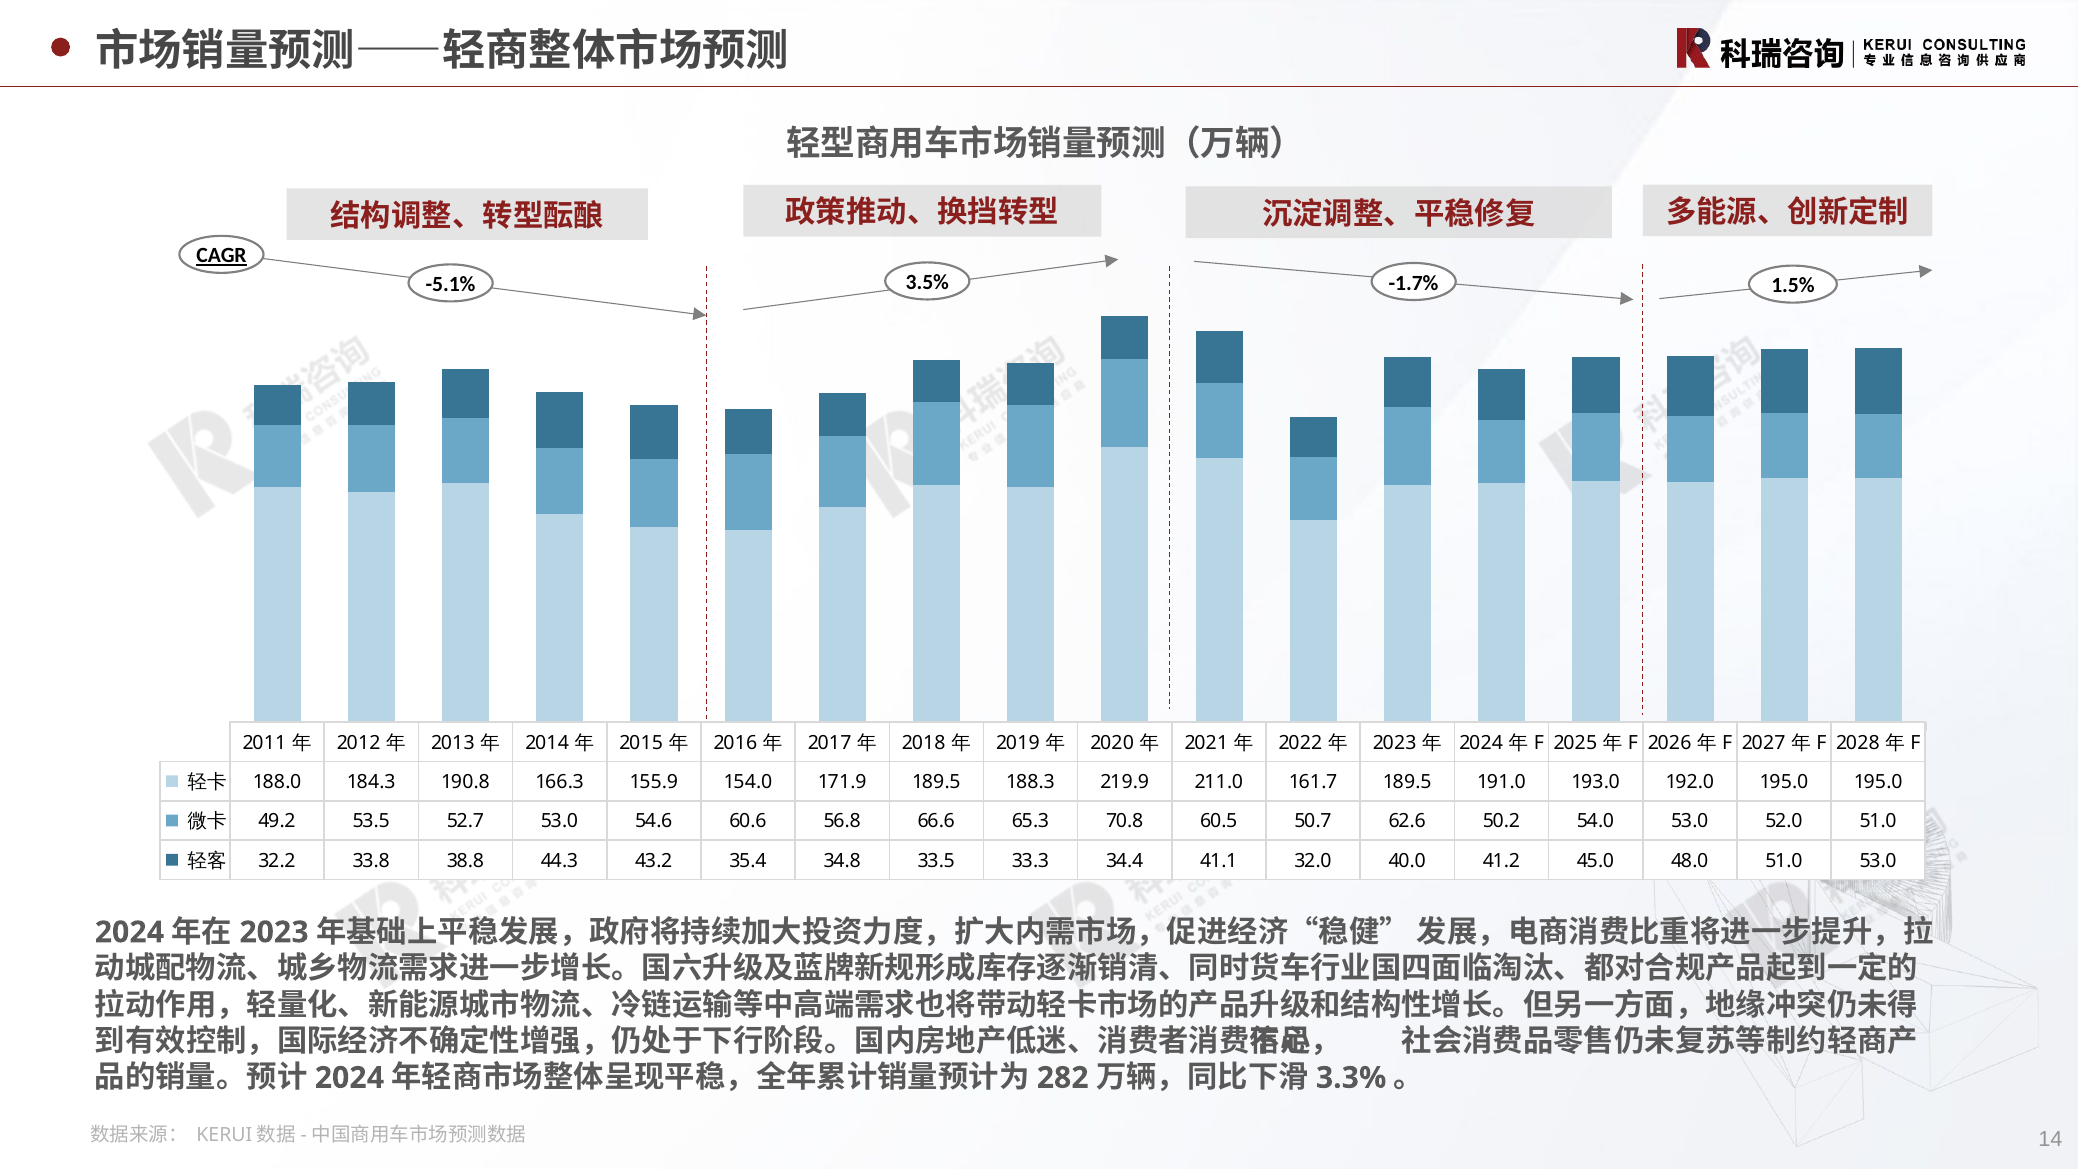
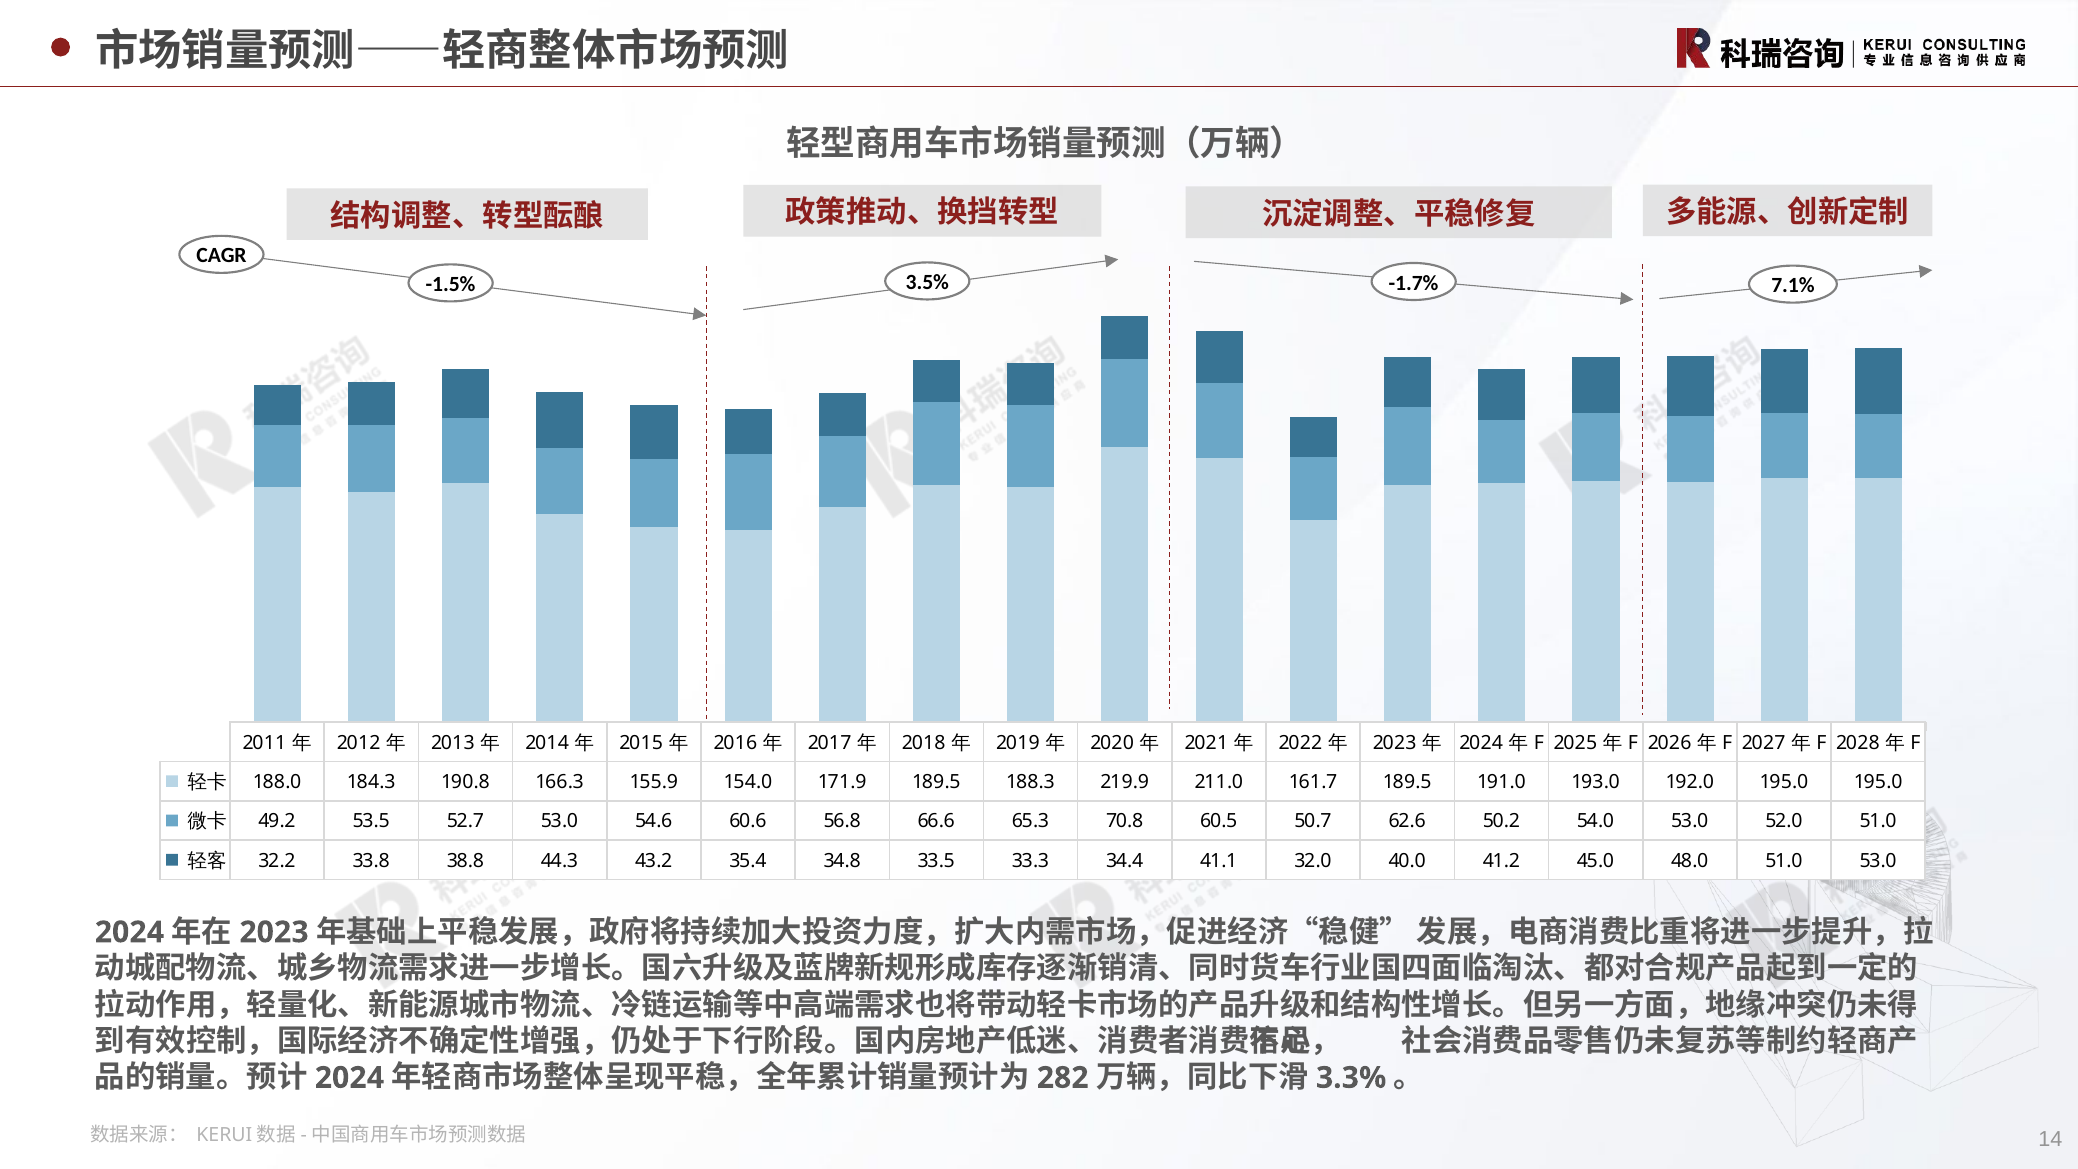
CAGR underline: present -> none (222, 256)
-5.1%: -5.1% -> -1.5% (451, 284)
1.5%: 1.5% -> 7.1% (1793, 286)
